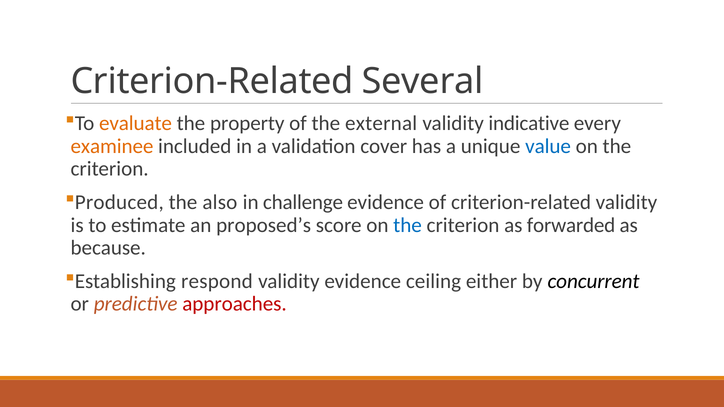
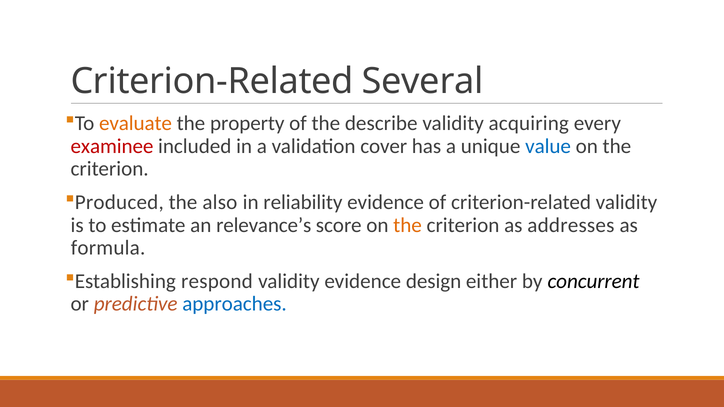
external: external -> describe (381, 124)
indicative: indicative -> acquiring (529, 124)
examinee colour: orange -> red (112, 146)
challenge: challenge -> reliability (303, 202)
proposed’s: proposed’s -> relevance’s (264, 225)
the colour: blue -> orange (408, 225)
forwarded: forwarded -> addresses (571, 225)
because: because -> formula (108, 248)
ceiling: ceiling -> design (434, 281)
approaches colour: red -> blue (235, 304)
